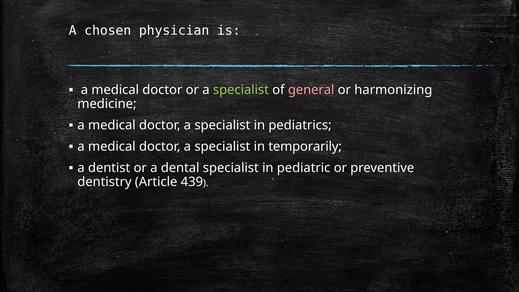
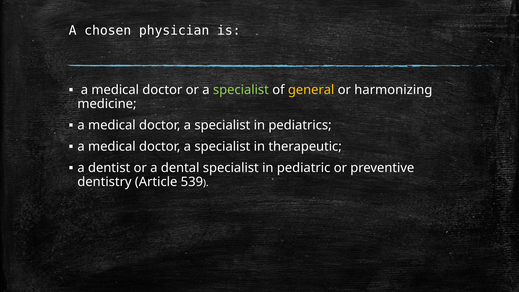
general colour: pink -> yellow (311, 90)
temporarily: temporarily -> therapeutic (305, 147)
439: 439 -> 539 (192, 182)
